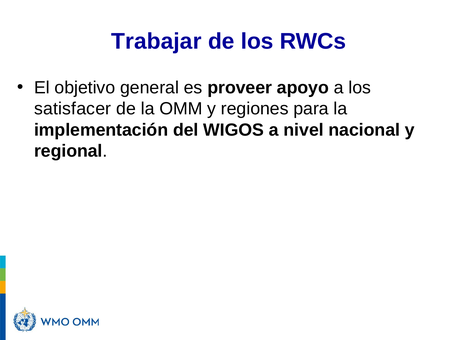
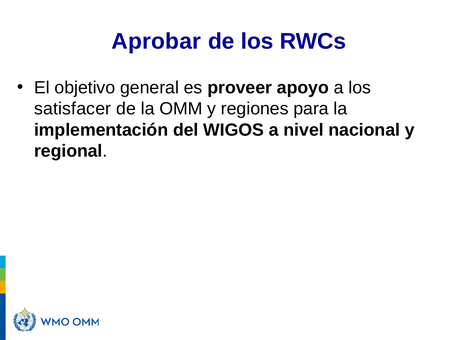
Trabajar: Trabajar -> Aprobar (156, 41)
